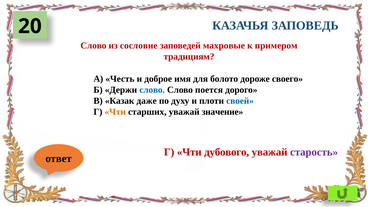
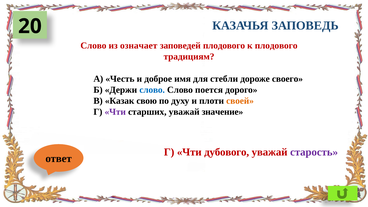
сословие: сословие -> означает (139, 46)
заповедей махровые: махровые -> плодового (224, 46)
к примером: примером -> плодового (276, 46)
болото: болото -> стебли (224, 79)
даже: даже -> свою (147, 101)
своей colour: blue -> orange (240, 101)
Чти colour: orange -> purple (115, 112)
